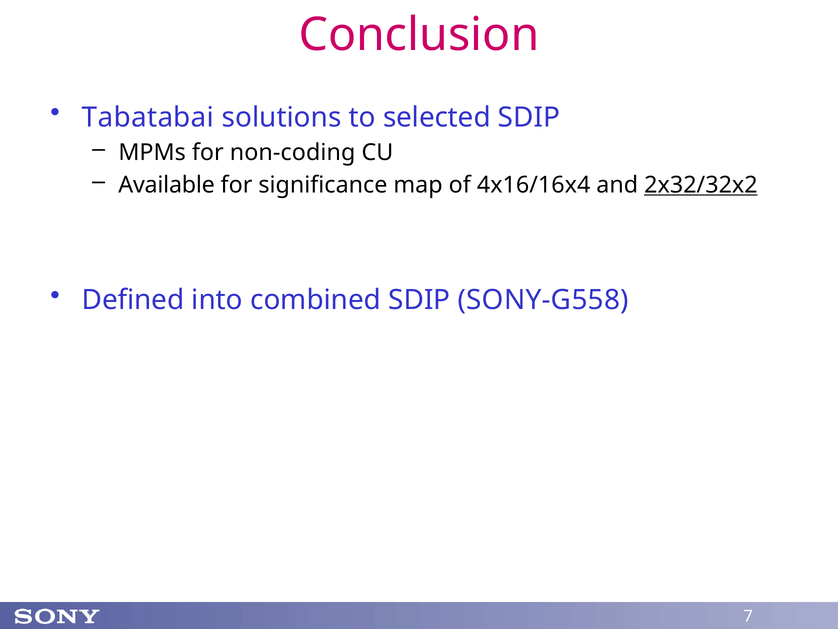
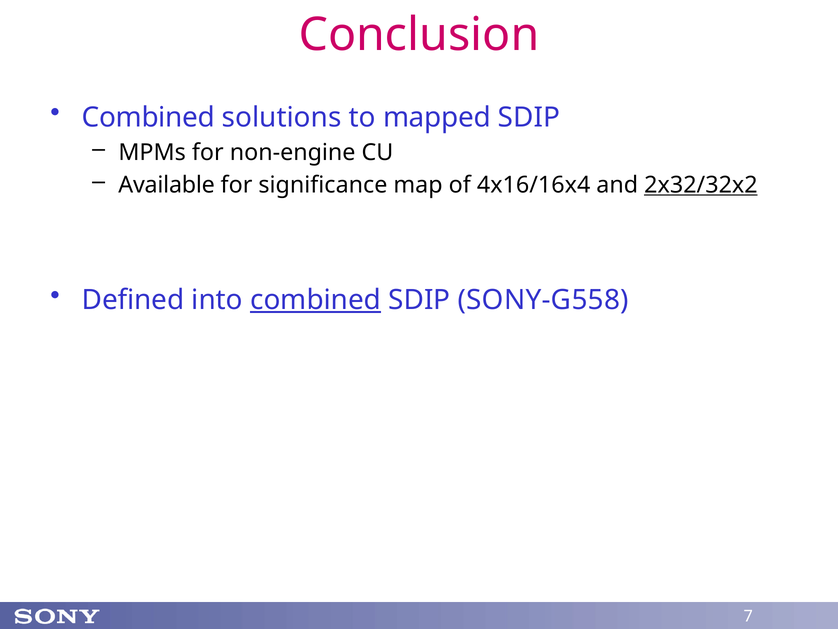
Tabatabai: Tabatabai -> Combined (148, 117)
selected: selected -> mapped (437, 117)
non-coding: non-coding -> non-engine (293, 152)
combined underline: none -> present (316, 300)
